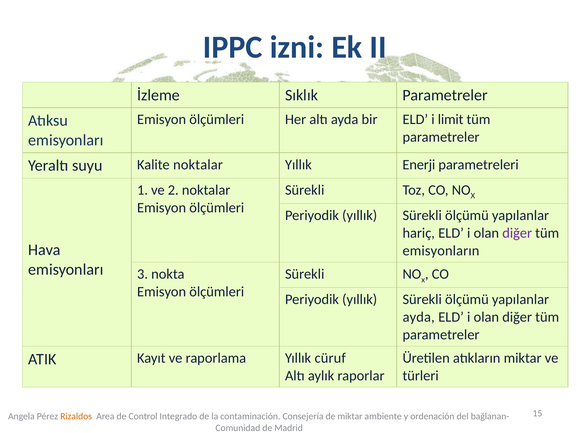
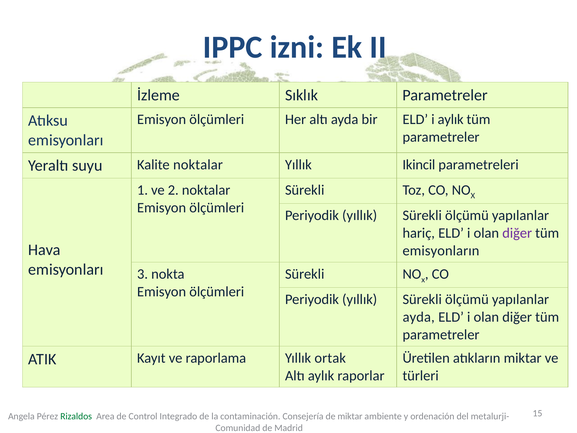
i limit: limit -> aylık (451, 119)
Enerji: Enerji -> Ikincil (419, 165)
cüruf: cüruf -> ortak (330, 358)
Rizaldos colour: orange -> green (76, 416)
bağlanan-: bağlanan- -> metalurji- (490, 416)
